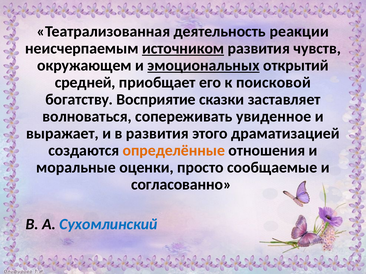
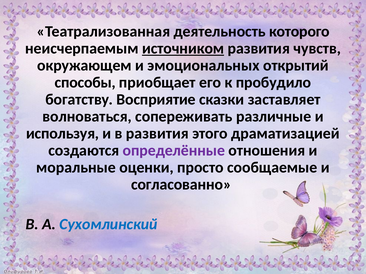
реакции: реакции -> которого (299, 31)
эмоциональных underline: present -> none (203, 66)
средней: средней -> способы (85, 83)
поисковой: поисковой -> пробудило (274, 83)
увиденное: увиденное -> различные (274, 117)
выражает: выражает -> используя (63, 134)
определённые colour: orange -> purple (174, 151)
